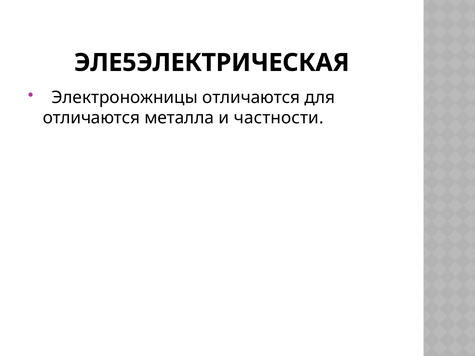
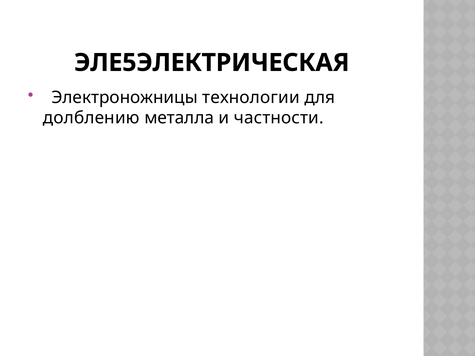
Электроножницы отличаются: отличаются -> технологии (251, 97)
отличаются: отличаются -> долблению (91, 118)
